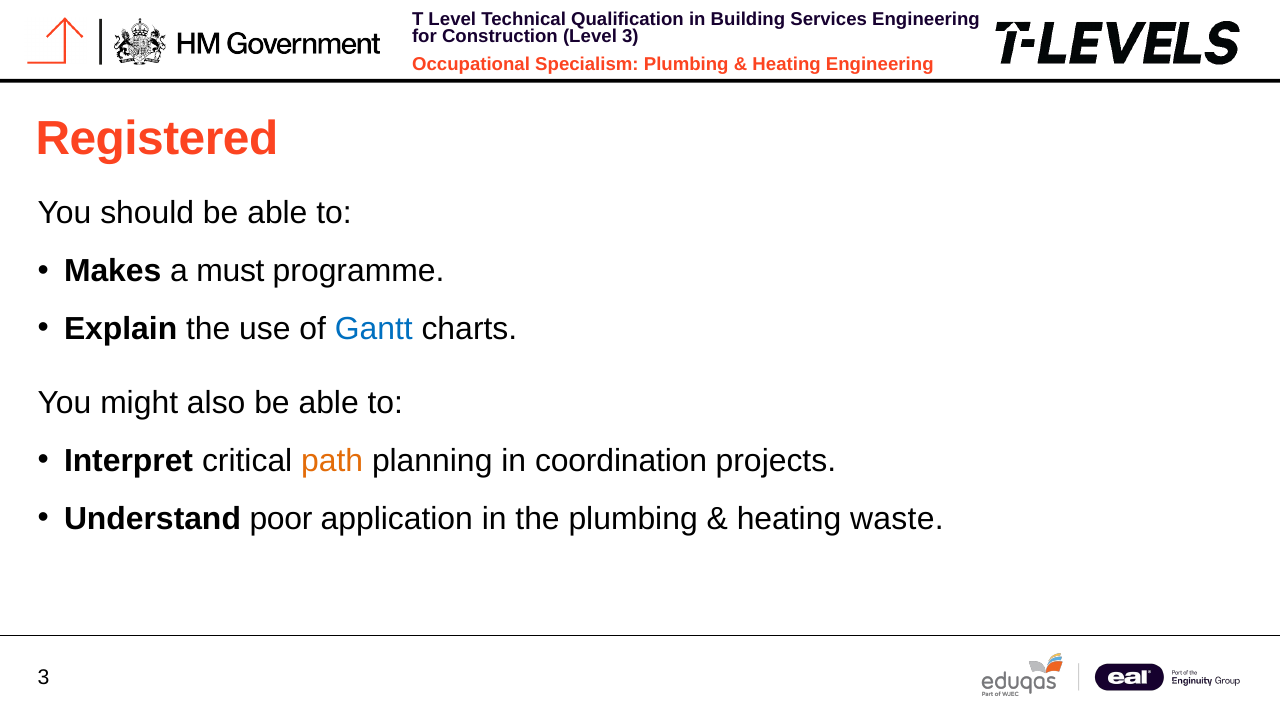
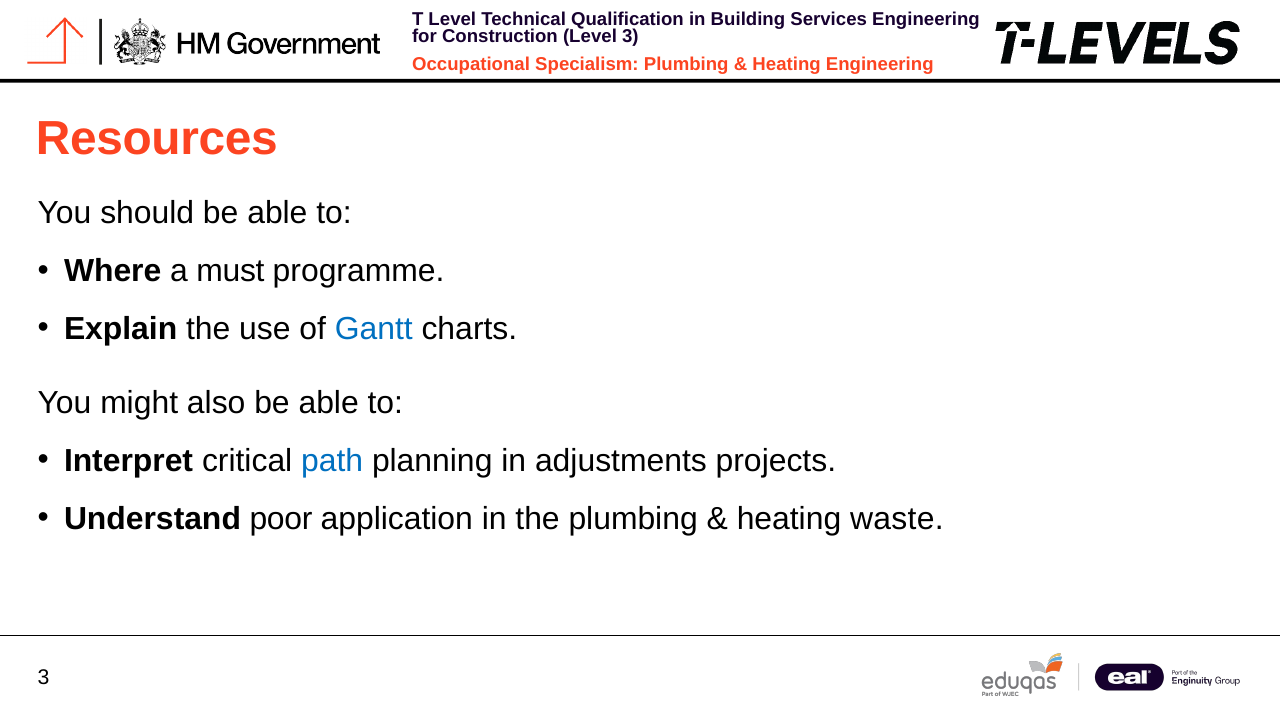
Registered: Registered -> Resources (157, 139)
Makes: Makes -> Where (113, 271)
path colour: orange -> blue (332, 461)
coordination: coordination -> adjustments (621, 461)
